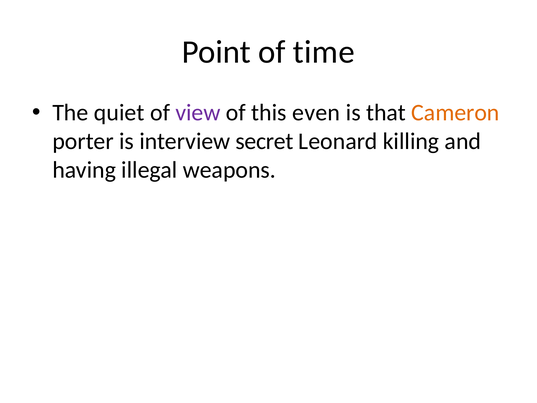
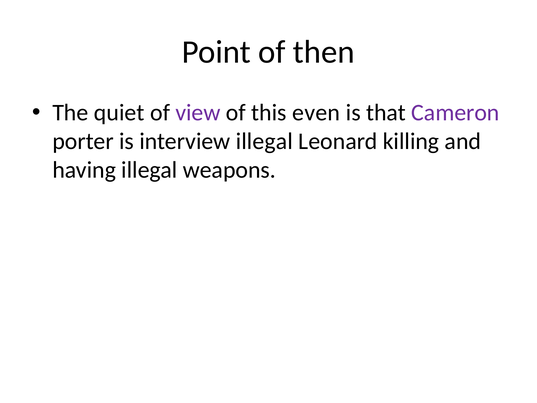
time: time -> then (324, 52)
Cameron colour: orange -> purple (455, 113)
interview secret: secret -> illegal (264, 141)
